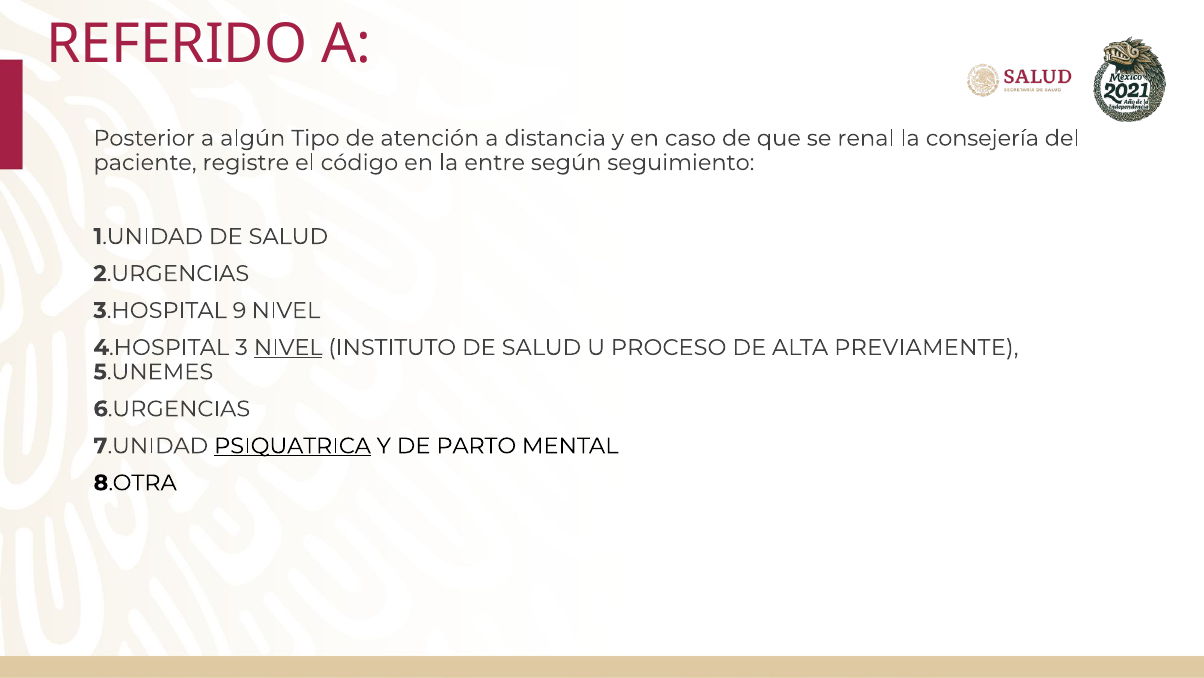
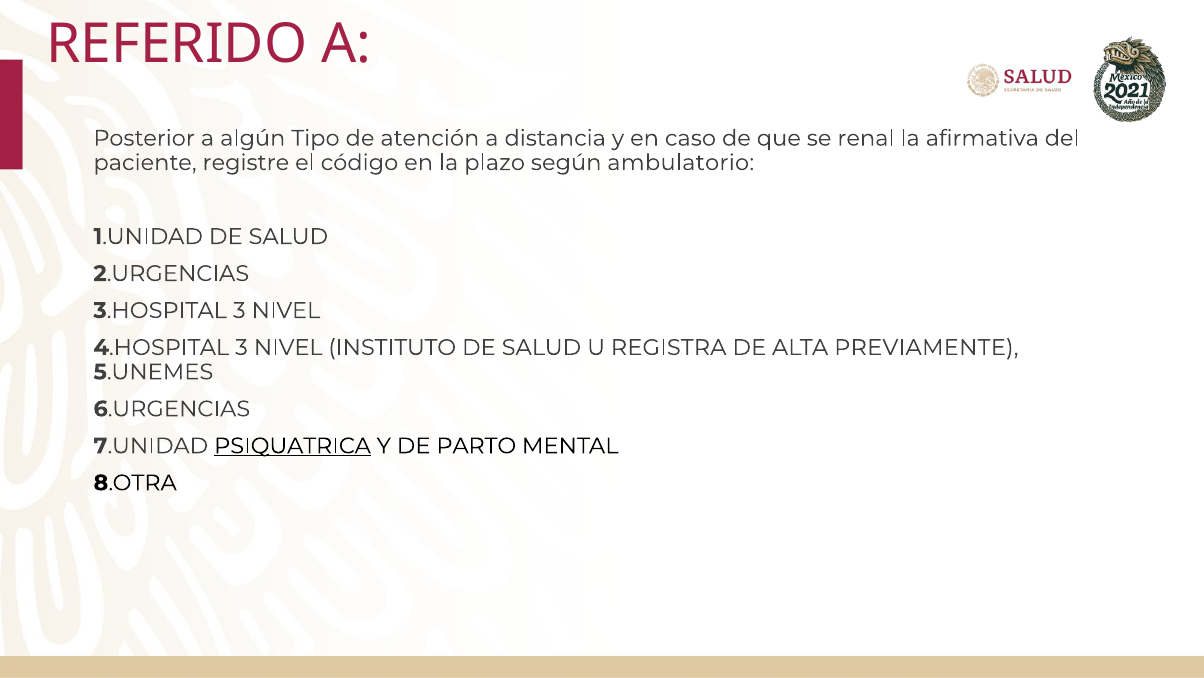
consejería: consejería -> afirmativa (982, 138)
entre: entre -> plazo (495, 162)
seguimiento: seguimiento -> ambulatorio (681, 162)
3.HOSPITAL 9: 9 -> 3 (239, 310)
NIVEL underline: present -> none (288, 347)
PROCESO: PROCESO -> REGISTRA (669, 347)
